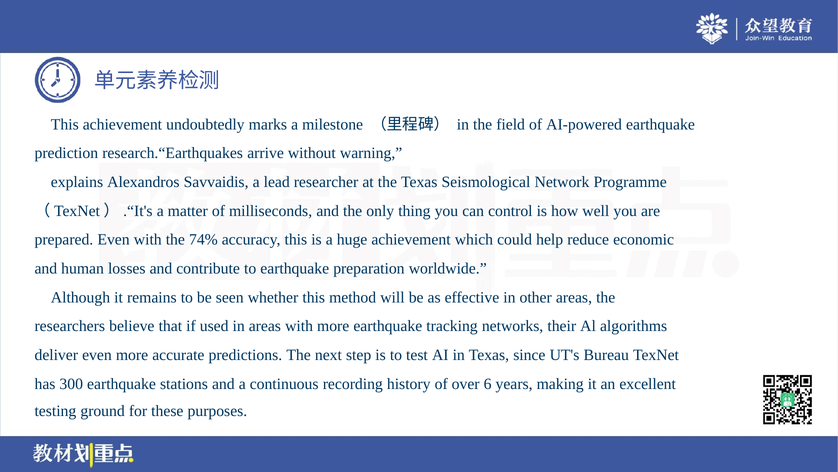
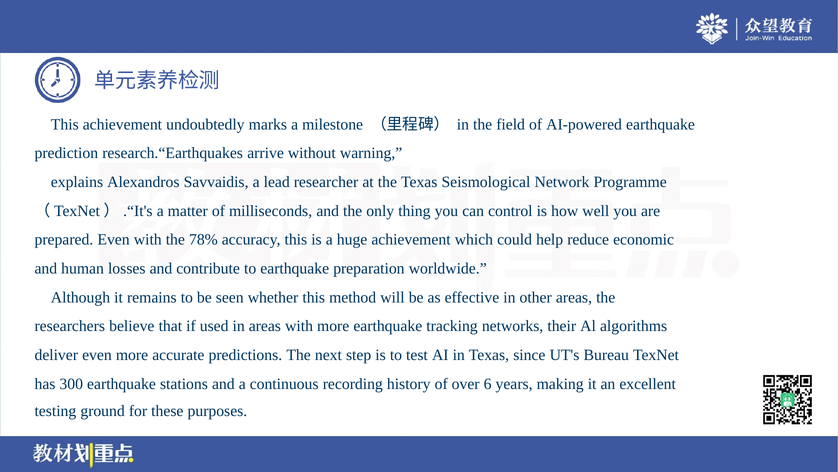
74%: 74% -> 78% (203, 239)
